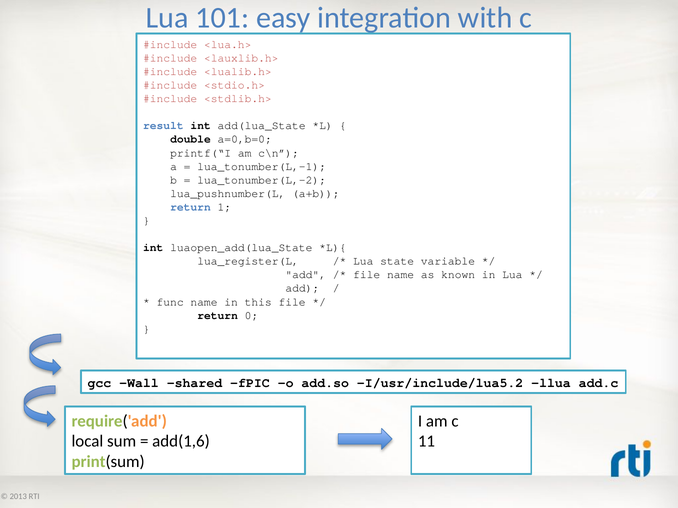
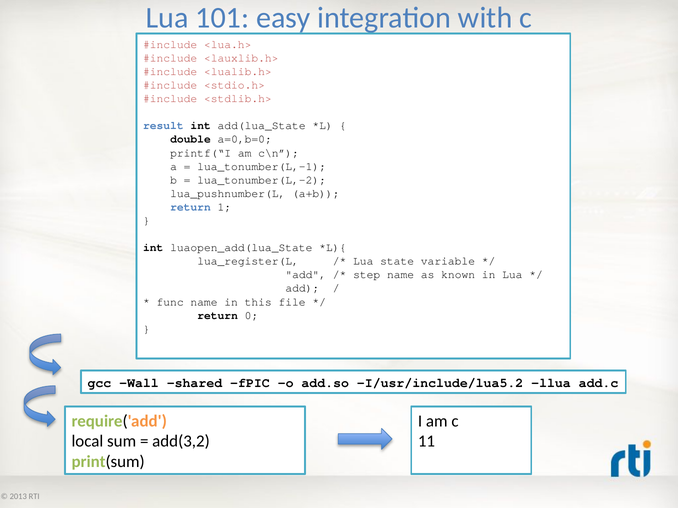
file: file -> step (367, 275)
add(1,6: add(1,6 -> add(3,2 (181, 442)
